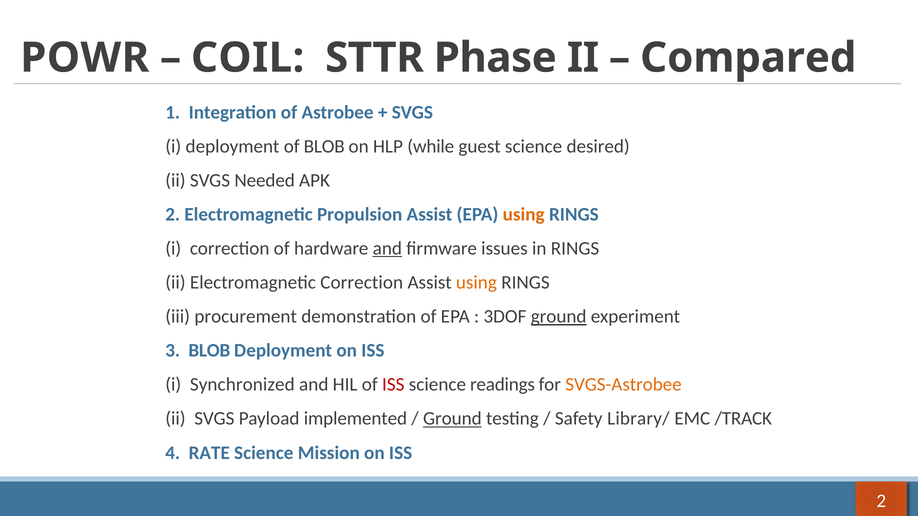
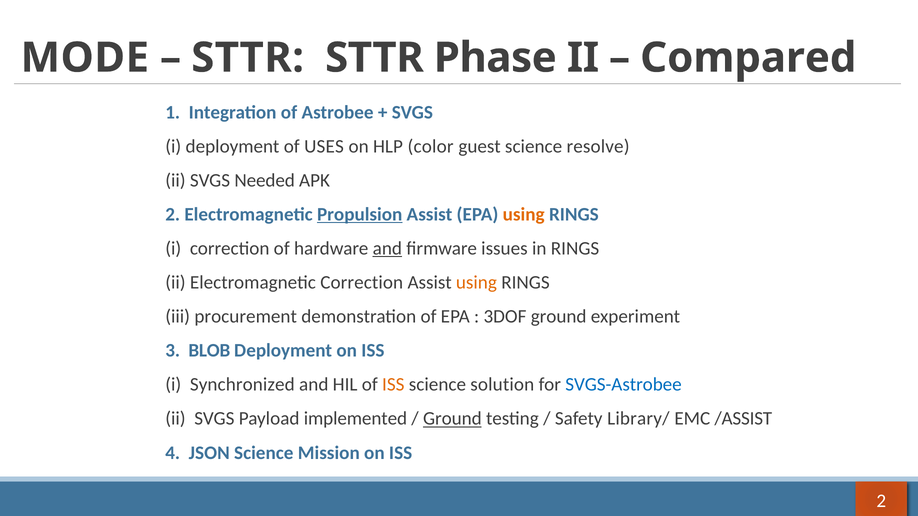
POWR: POWR -> MODE (85, 58)
COIL: COIL -> STTR (248, 58)
of BLOB: BLOB -> USES (324, 146)
while: while -> color (431, 146)
desired: desired -> resolve (598, 146)
Propulsion underline: none -> present (360, 215)
ground underline: present -> none (559, 317)
ISS colour: red -> orange (393, 385)
readings: readings -> solution (502, 385)
SVGS-Astrobee colour: orange -> blue (624, 385)
/TRACK: /TRACK -> /ASSIST (743, 419)
RATE: RATE -> JSON (209, 453)
